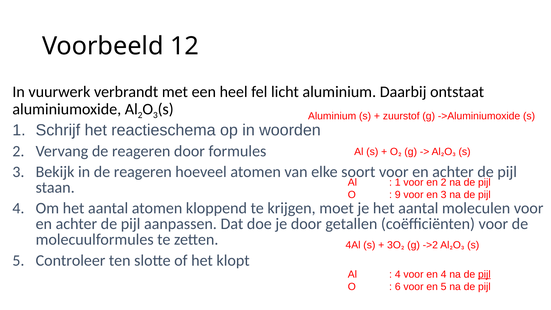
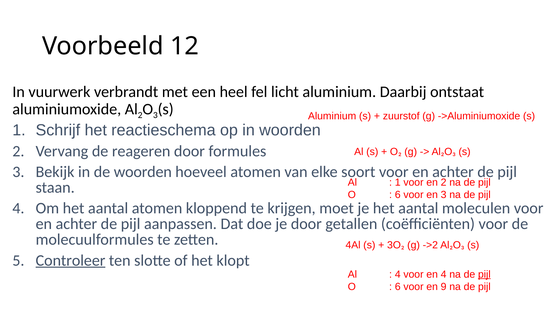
in de reageren: reageren -> woorden (143, 172)
9: 9 -> 6 (398, 195)
Controleer underline: none -> present (71, 260)
en 5: 5 -> 9 (444, 287)
